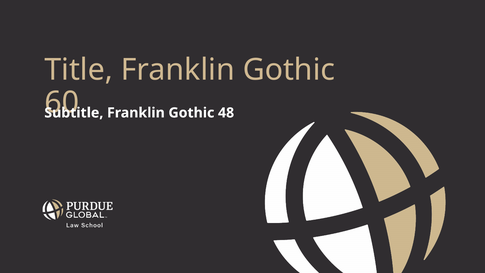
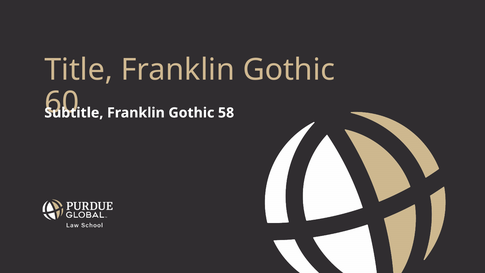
48: 48 -> 58 (226, 113)
